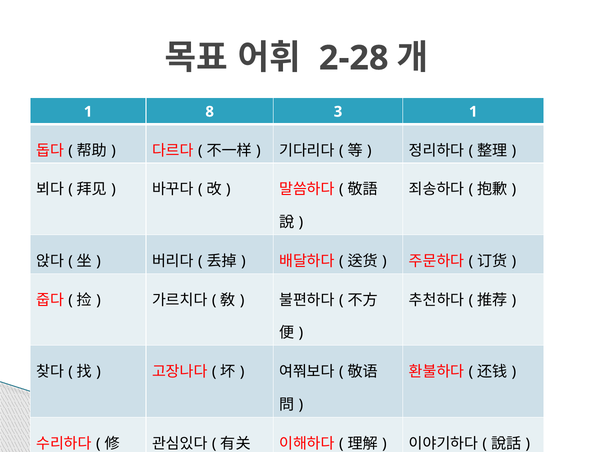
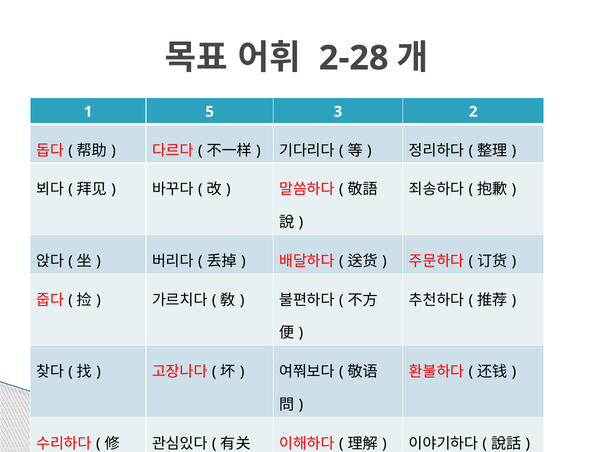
8: 8 -> 5 (210, 112)
3 1: 1 -> 2 (473, 112)
